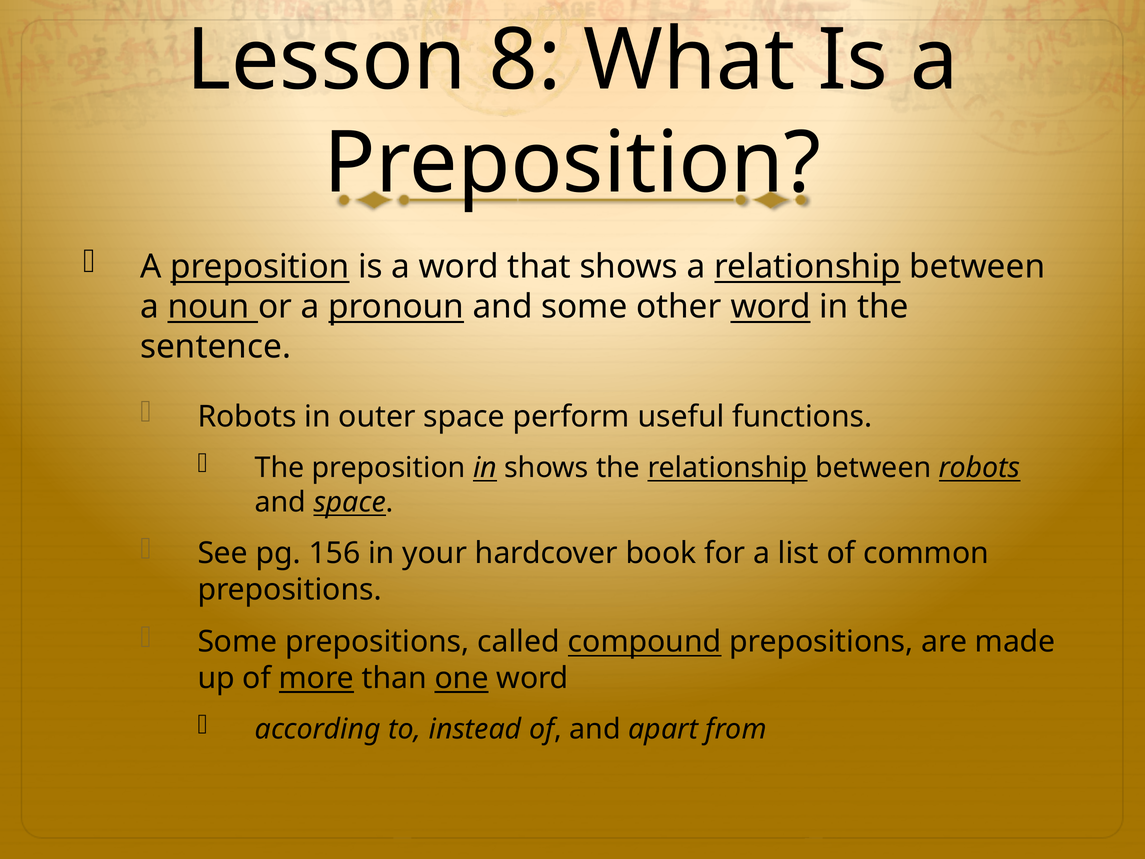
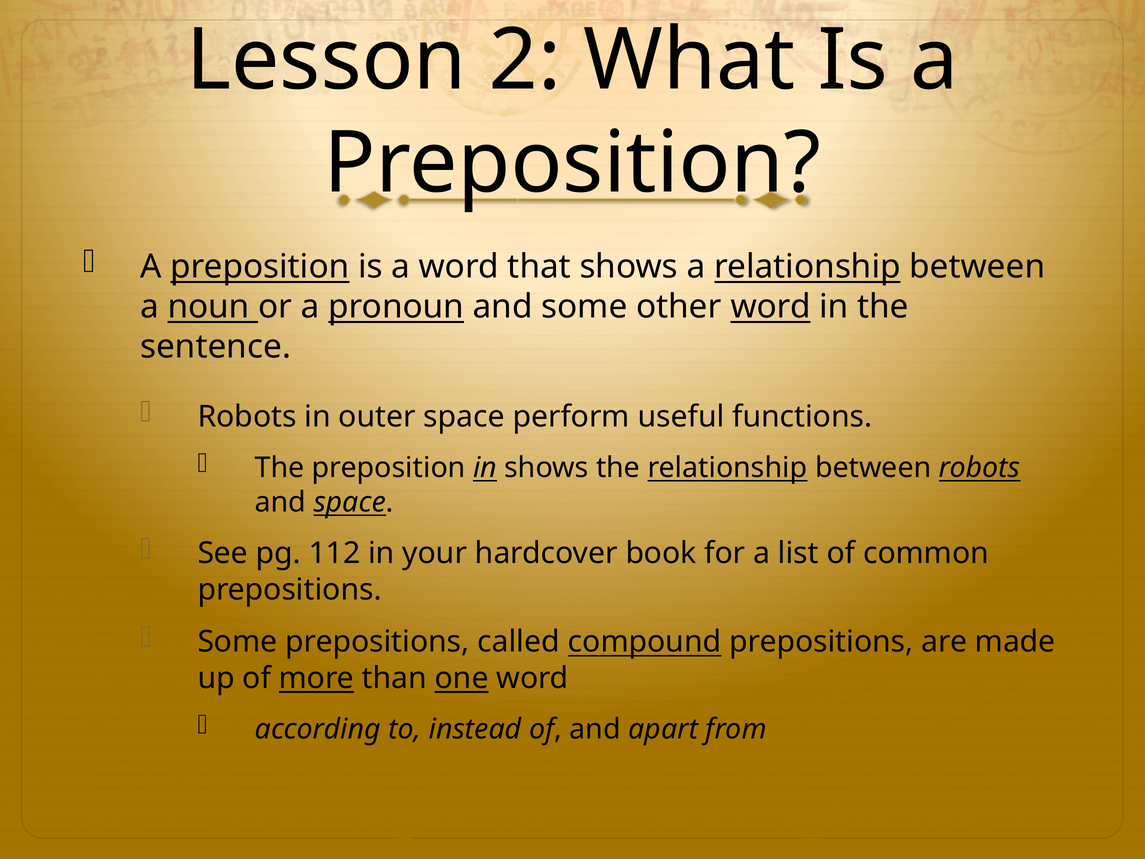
8: 8 -> 2 (525, 60)
156: 156 -> 112 (335, 553)
